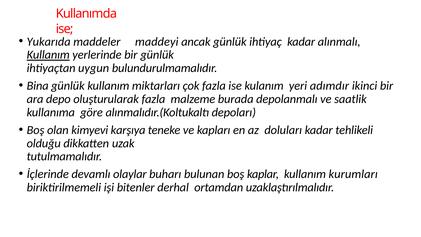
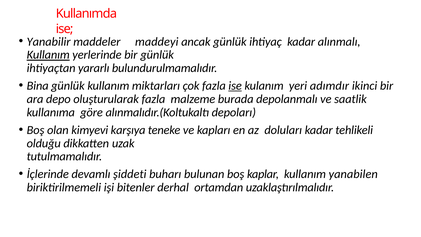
Yukarıda: Yukarıda -> Yanabilir (49, 42)
uygun: uygun -> yararlı (94, 68)
ise underline: none -> present (235, 86)
olaylar: olaylar -> şiddeti (130, 174)
kurumları: kurumları -> yanabilen (353, 174)
